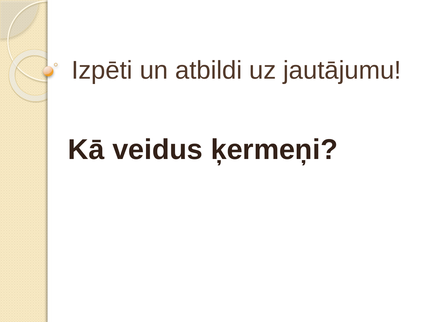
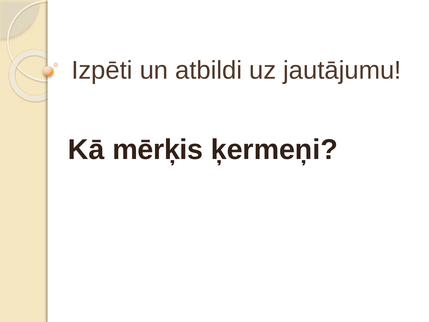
veidus: veidus -> mērķis (158, 150)
